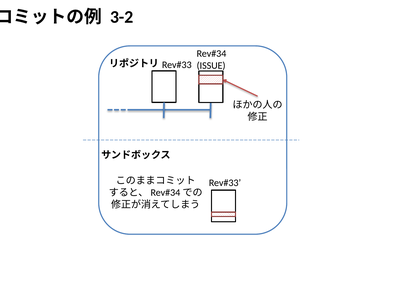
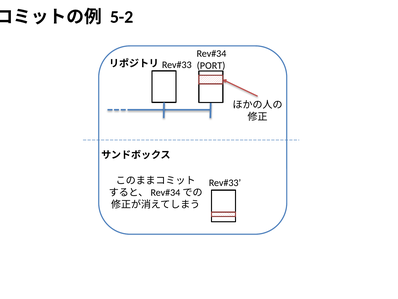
3-2: 3-2 -> 5-2 (122, 17)
ISSUE: ISSUE -> PORT (211, 66)
